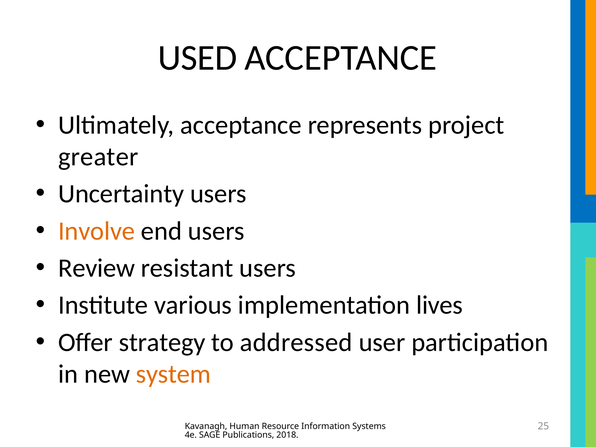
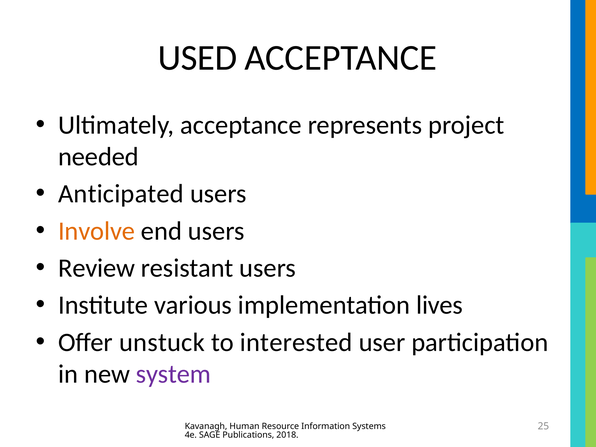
greater: greater -> needed (98, 157)
Uncertainty: Uncertainty -> Anticipated (121, 194)
strategy: strategy -> unstuck (162, 342)
addressed: addressed -> interested (296, 342)
system colour: orange -> purple (173, 374)
